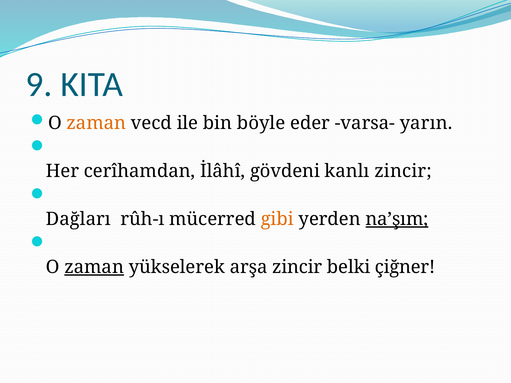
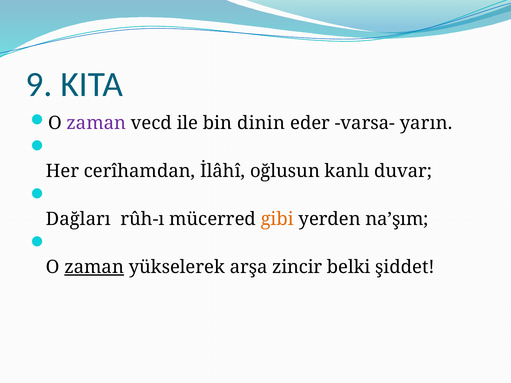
zaman colour: orange -> purple (96, 123)
böyle: böyle -> dinin (261, 123)
gövdeni: gövdeni -> oğlusun (285, 171)
kanlı zincir: zincir -> duvar (403, 171)
na’şım underline: present -> none (397, 219)
çiğner: çiğner -> şiddet (405, 267)
